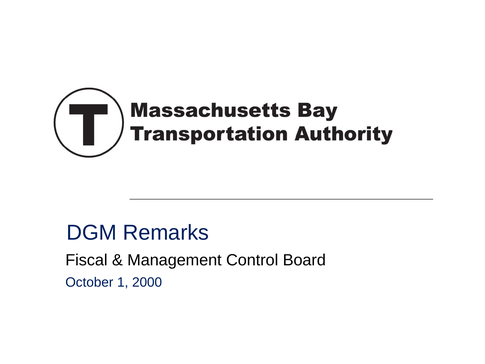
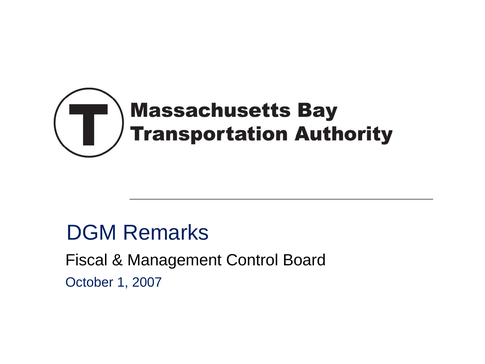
2000: 2000 -> 2007 (147, 282)
